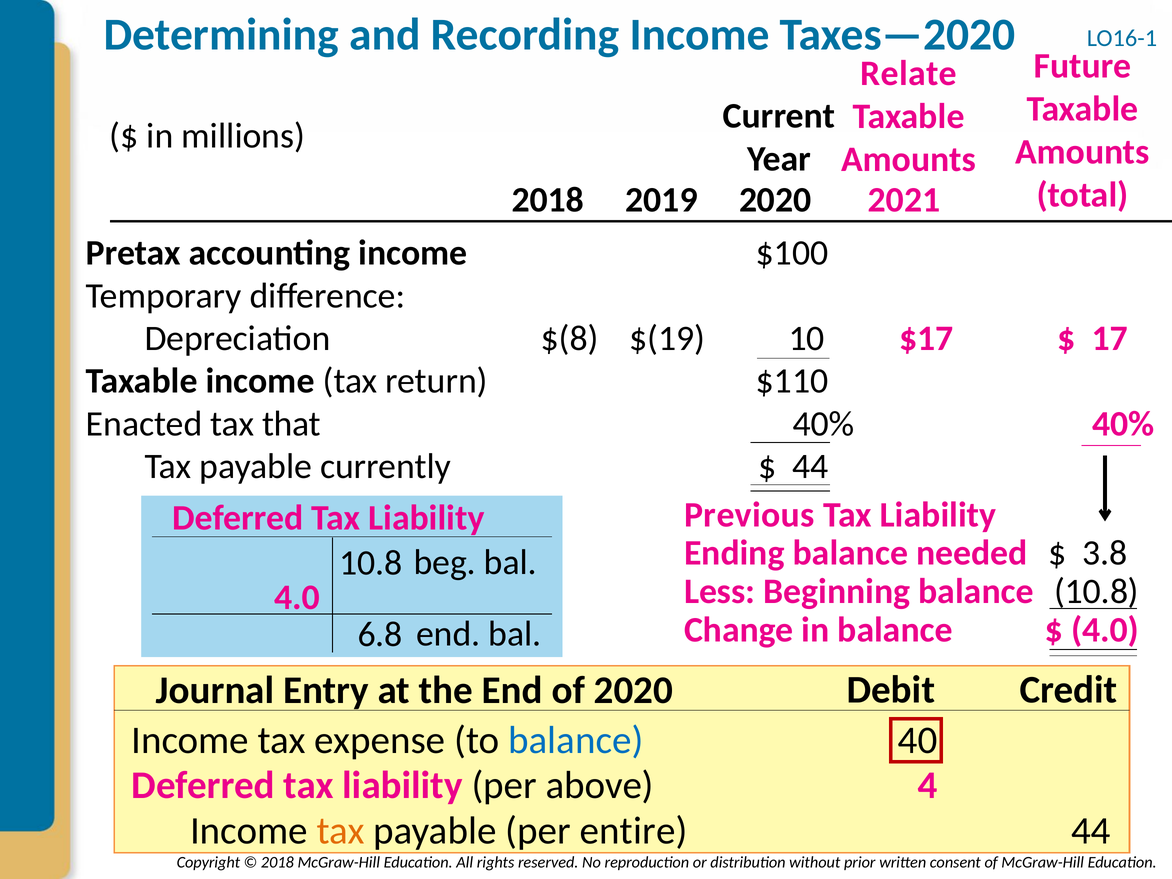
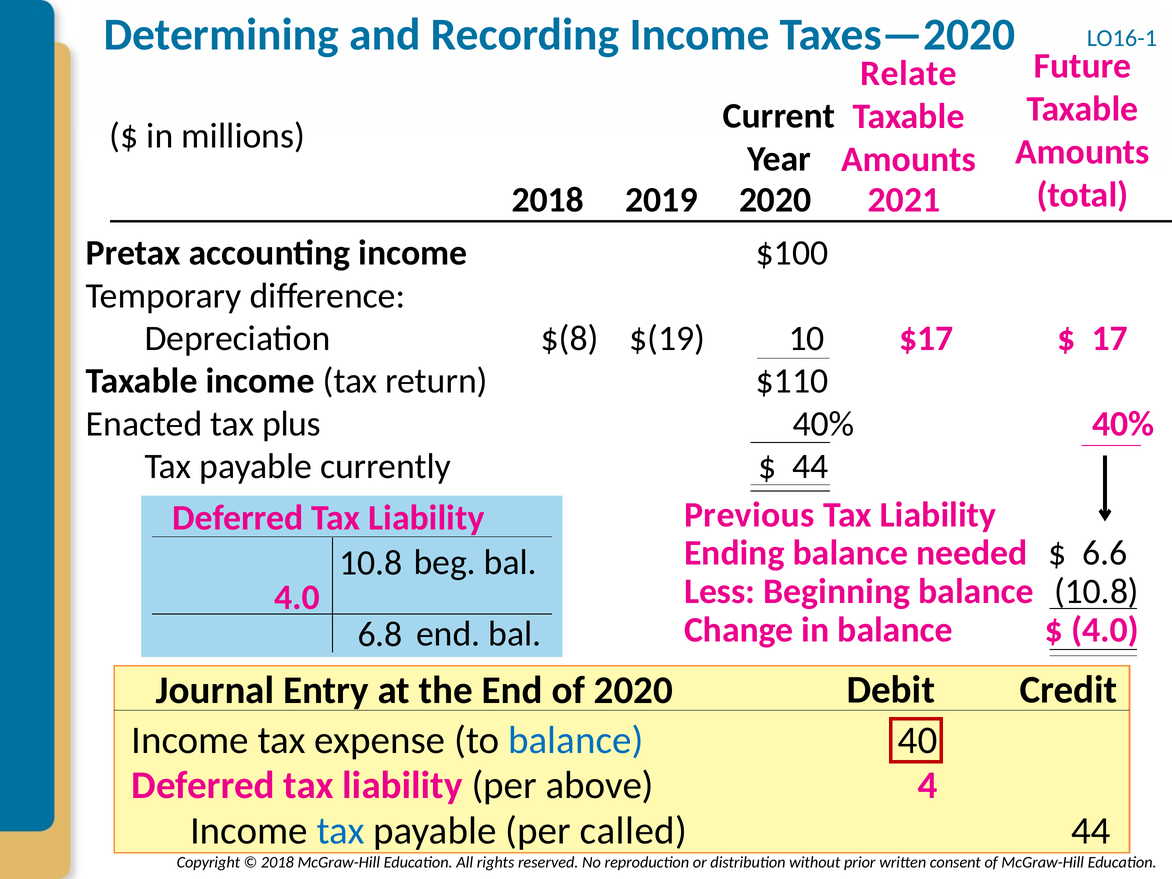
that: that -> plus (291, 424)
3.8: 3.8 -> 6.6 (1105, 553)
tax colour: orange -> blue (341, 831)
entire: entire -> called (633, 831)
